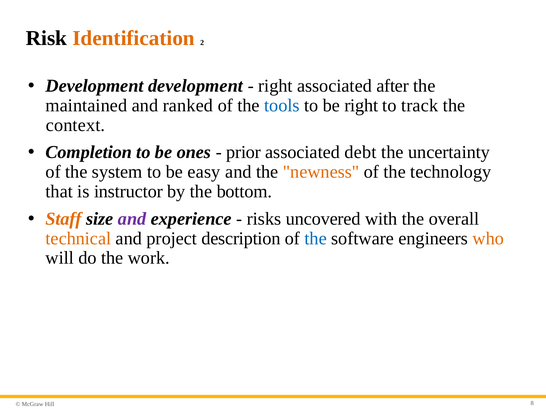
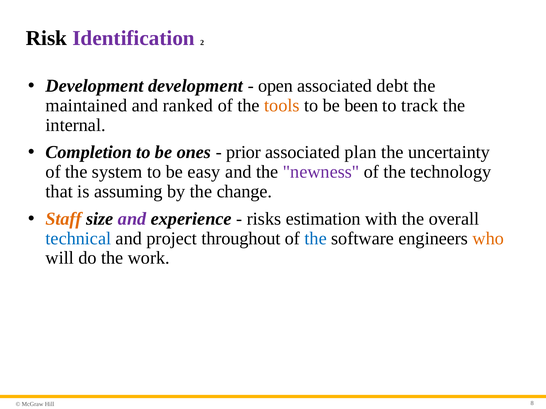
Identification colour: orange -> purple (134, 38)
right: right -> open (276, 86)
after: after -> debt (392, 86)
tools colour: blue -> orange (282, 106)
be right: right -> been (361, 106)
context: context -> internal (76, 125)
debt: debt -> plan (361, 152)
newness colour: orange -> purple (321, 172)
instructor: instructor -> assuming (128, 192)
bottom: bottom -> change (244, 192)
uncovered: uncovered -> estimation (323, 219)
technical colour: orange -> blue (78, 239)
description: description -> throughout (241, 239)
